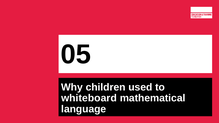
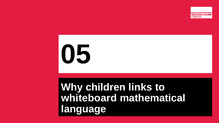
used: used -> links (140, 87)
